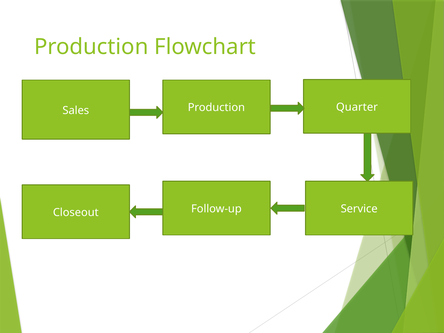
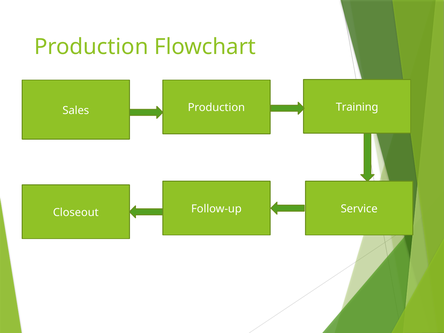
Quarter: Quarter -> Training (357, 107)
